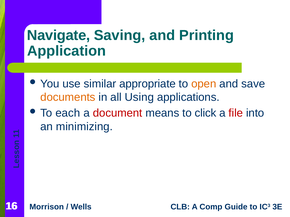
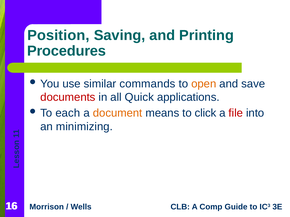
Navigate: Navigate -> Position (58, 35)
Application: Application -> Procedures (67, 51)
appropriate: appropriate -> commands (147, 84)
documents colour: orange -> red (68, 97)
Using: Using -> Quick (139, 97)
document colour: red -> orange (118, 113)
